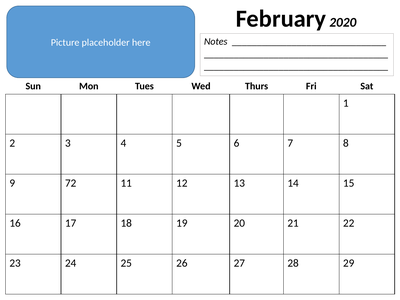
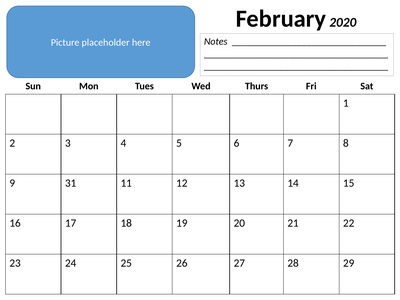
72: 72 -> 31 (71, 183)
